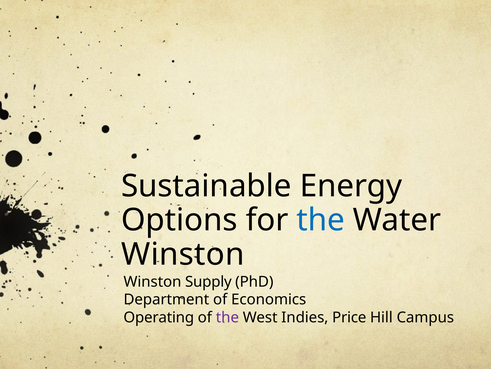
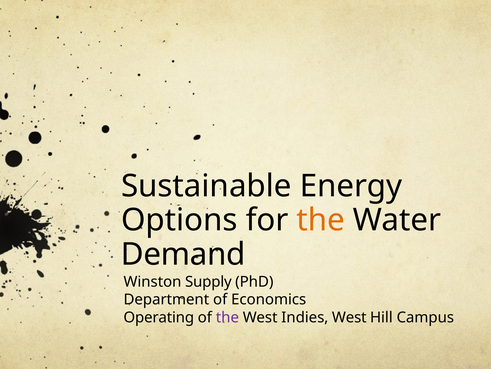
the colour: blue -> orange (321, 220)
Winston: Winston -> Demand (183, 254)
Indies Price: Price -> West (349, 317)
